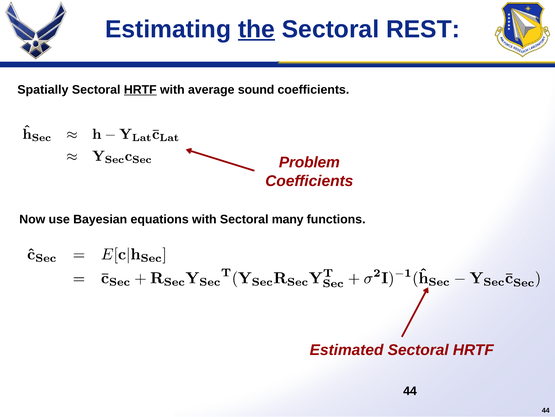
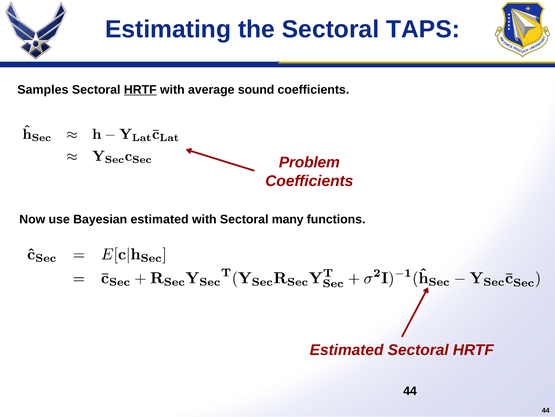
the underline: present -> none (257, 29)
REST: REST -> TAPS (423, 29)
Spatially: Spatially -> Samples (43, 90)
Bayesian equations: equations -> estimated (160, 219)
